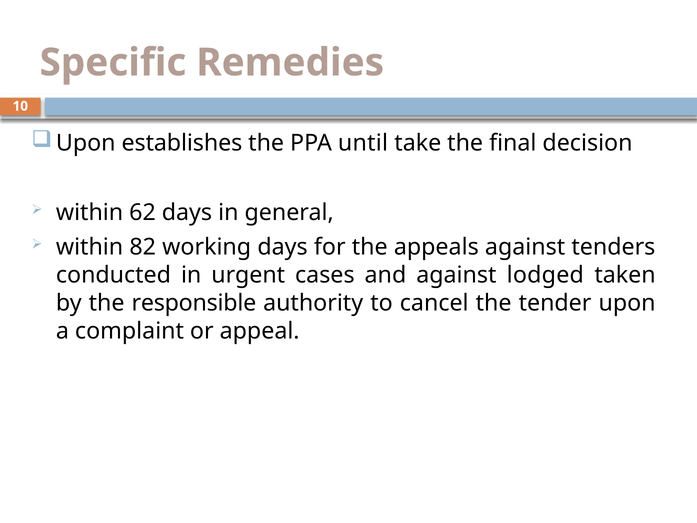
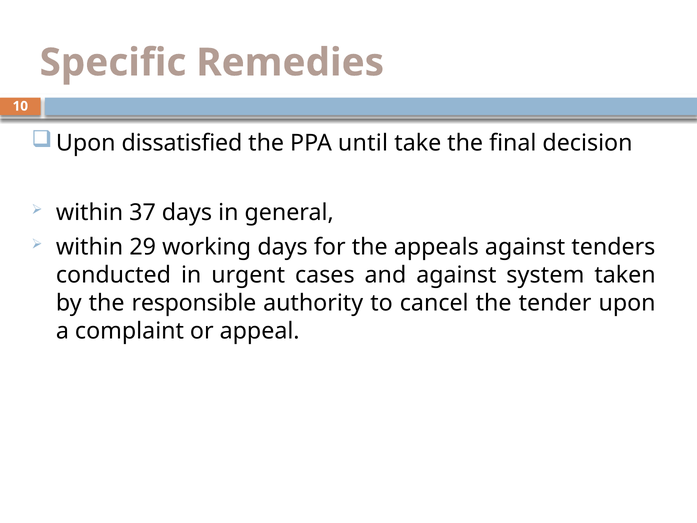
establishes: establishes -> dissatisfied (182, 143)
62: 62 -> 37 (142, 212)
82: 82 -> 29 (143, 247)
lodged: lodged -> system (545, 275)
